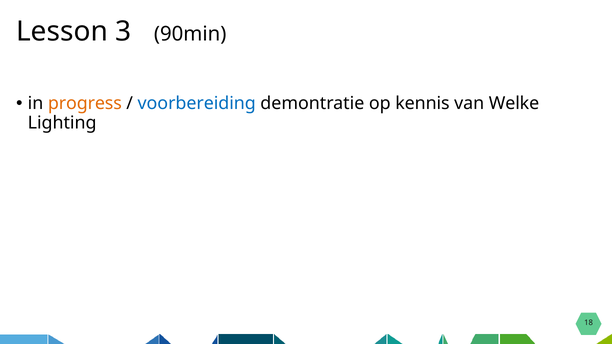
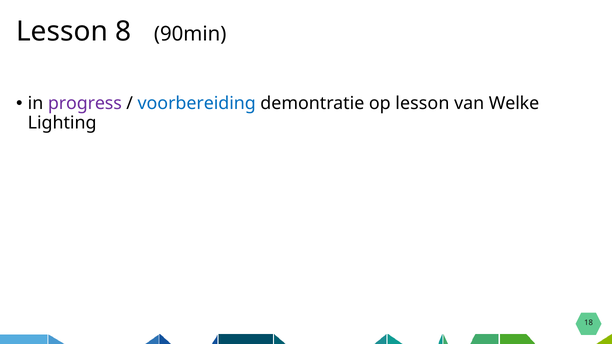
3: 3 -> 8 (123, 31)
progress colour: orange -> purple (85, 103)
op kennis: kennis -> lesson (422, 103)
